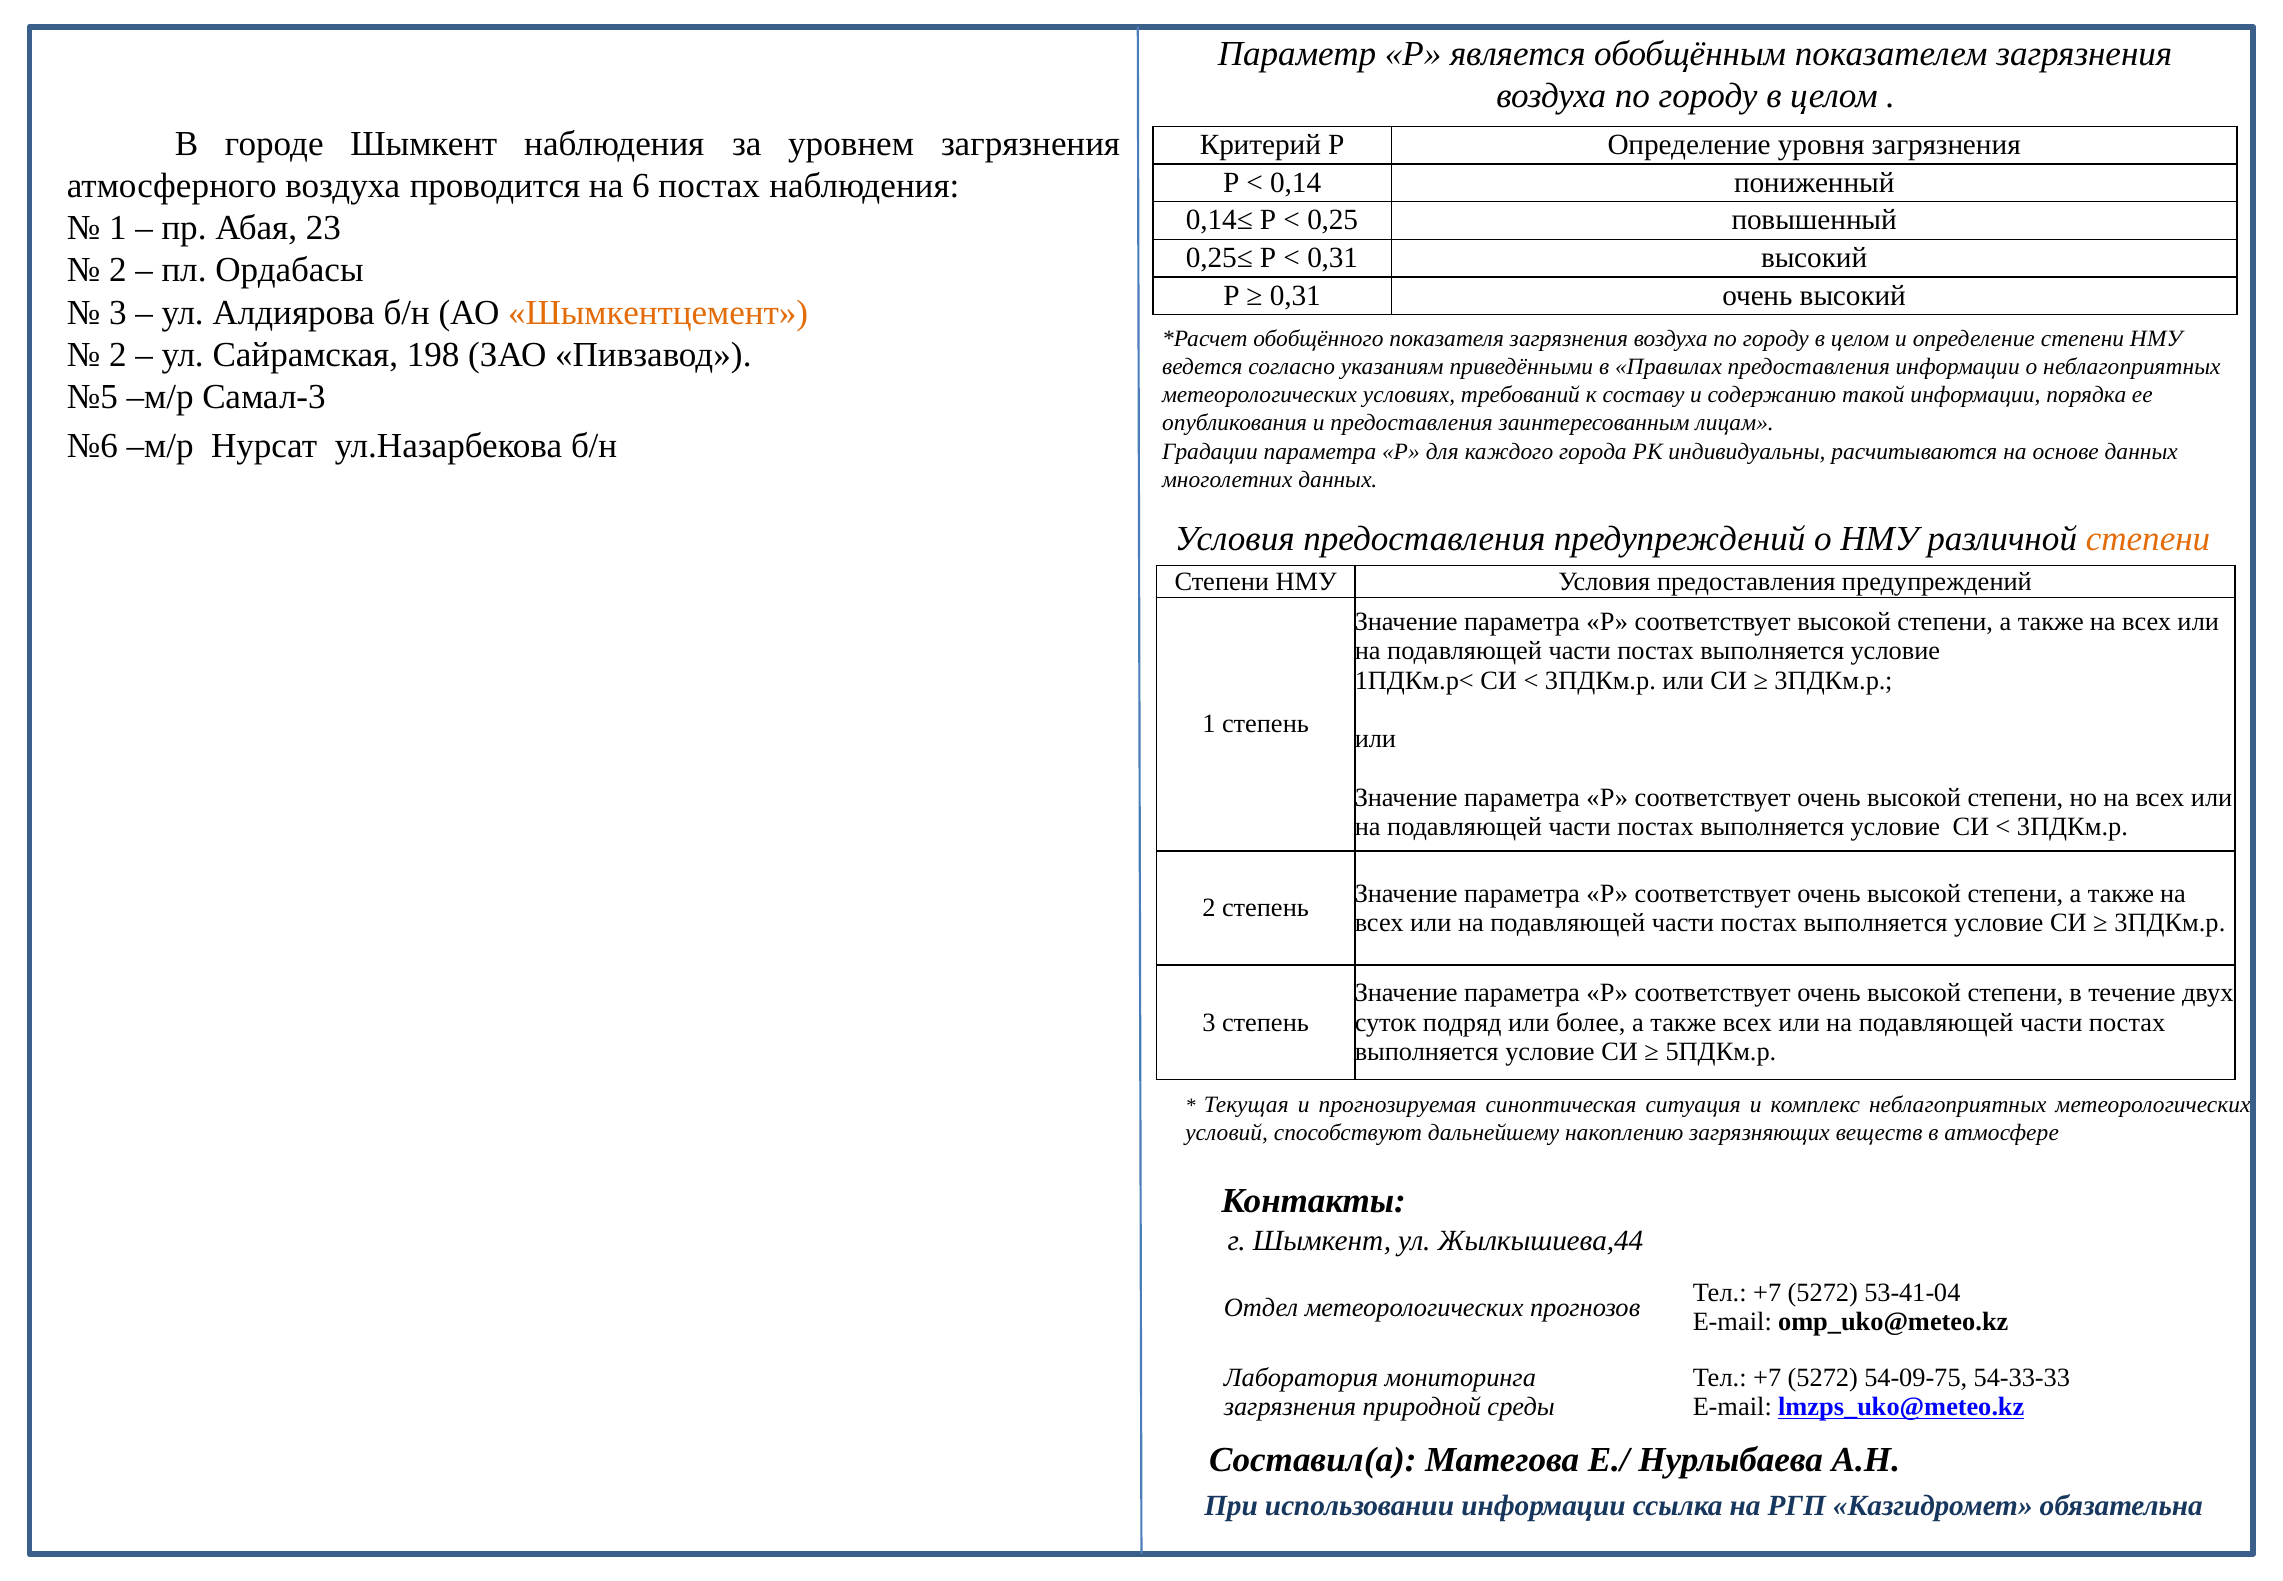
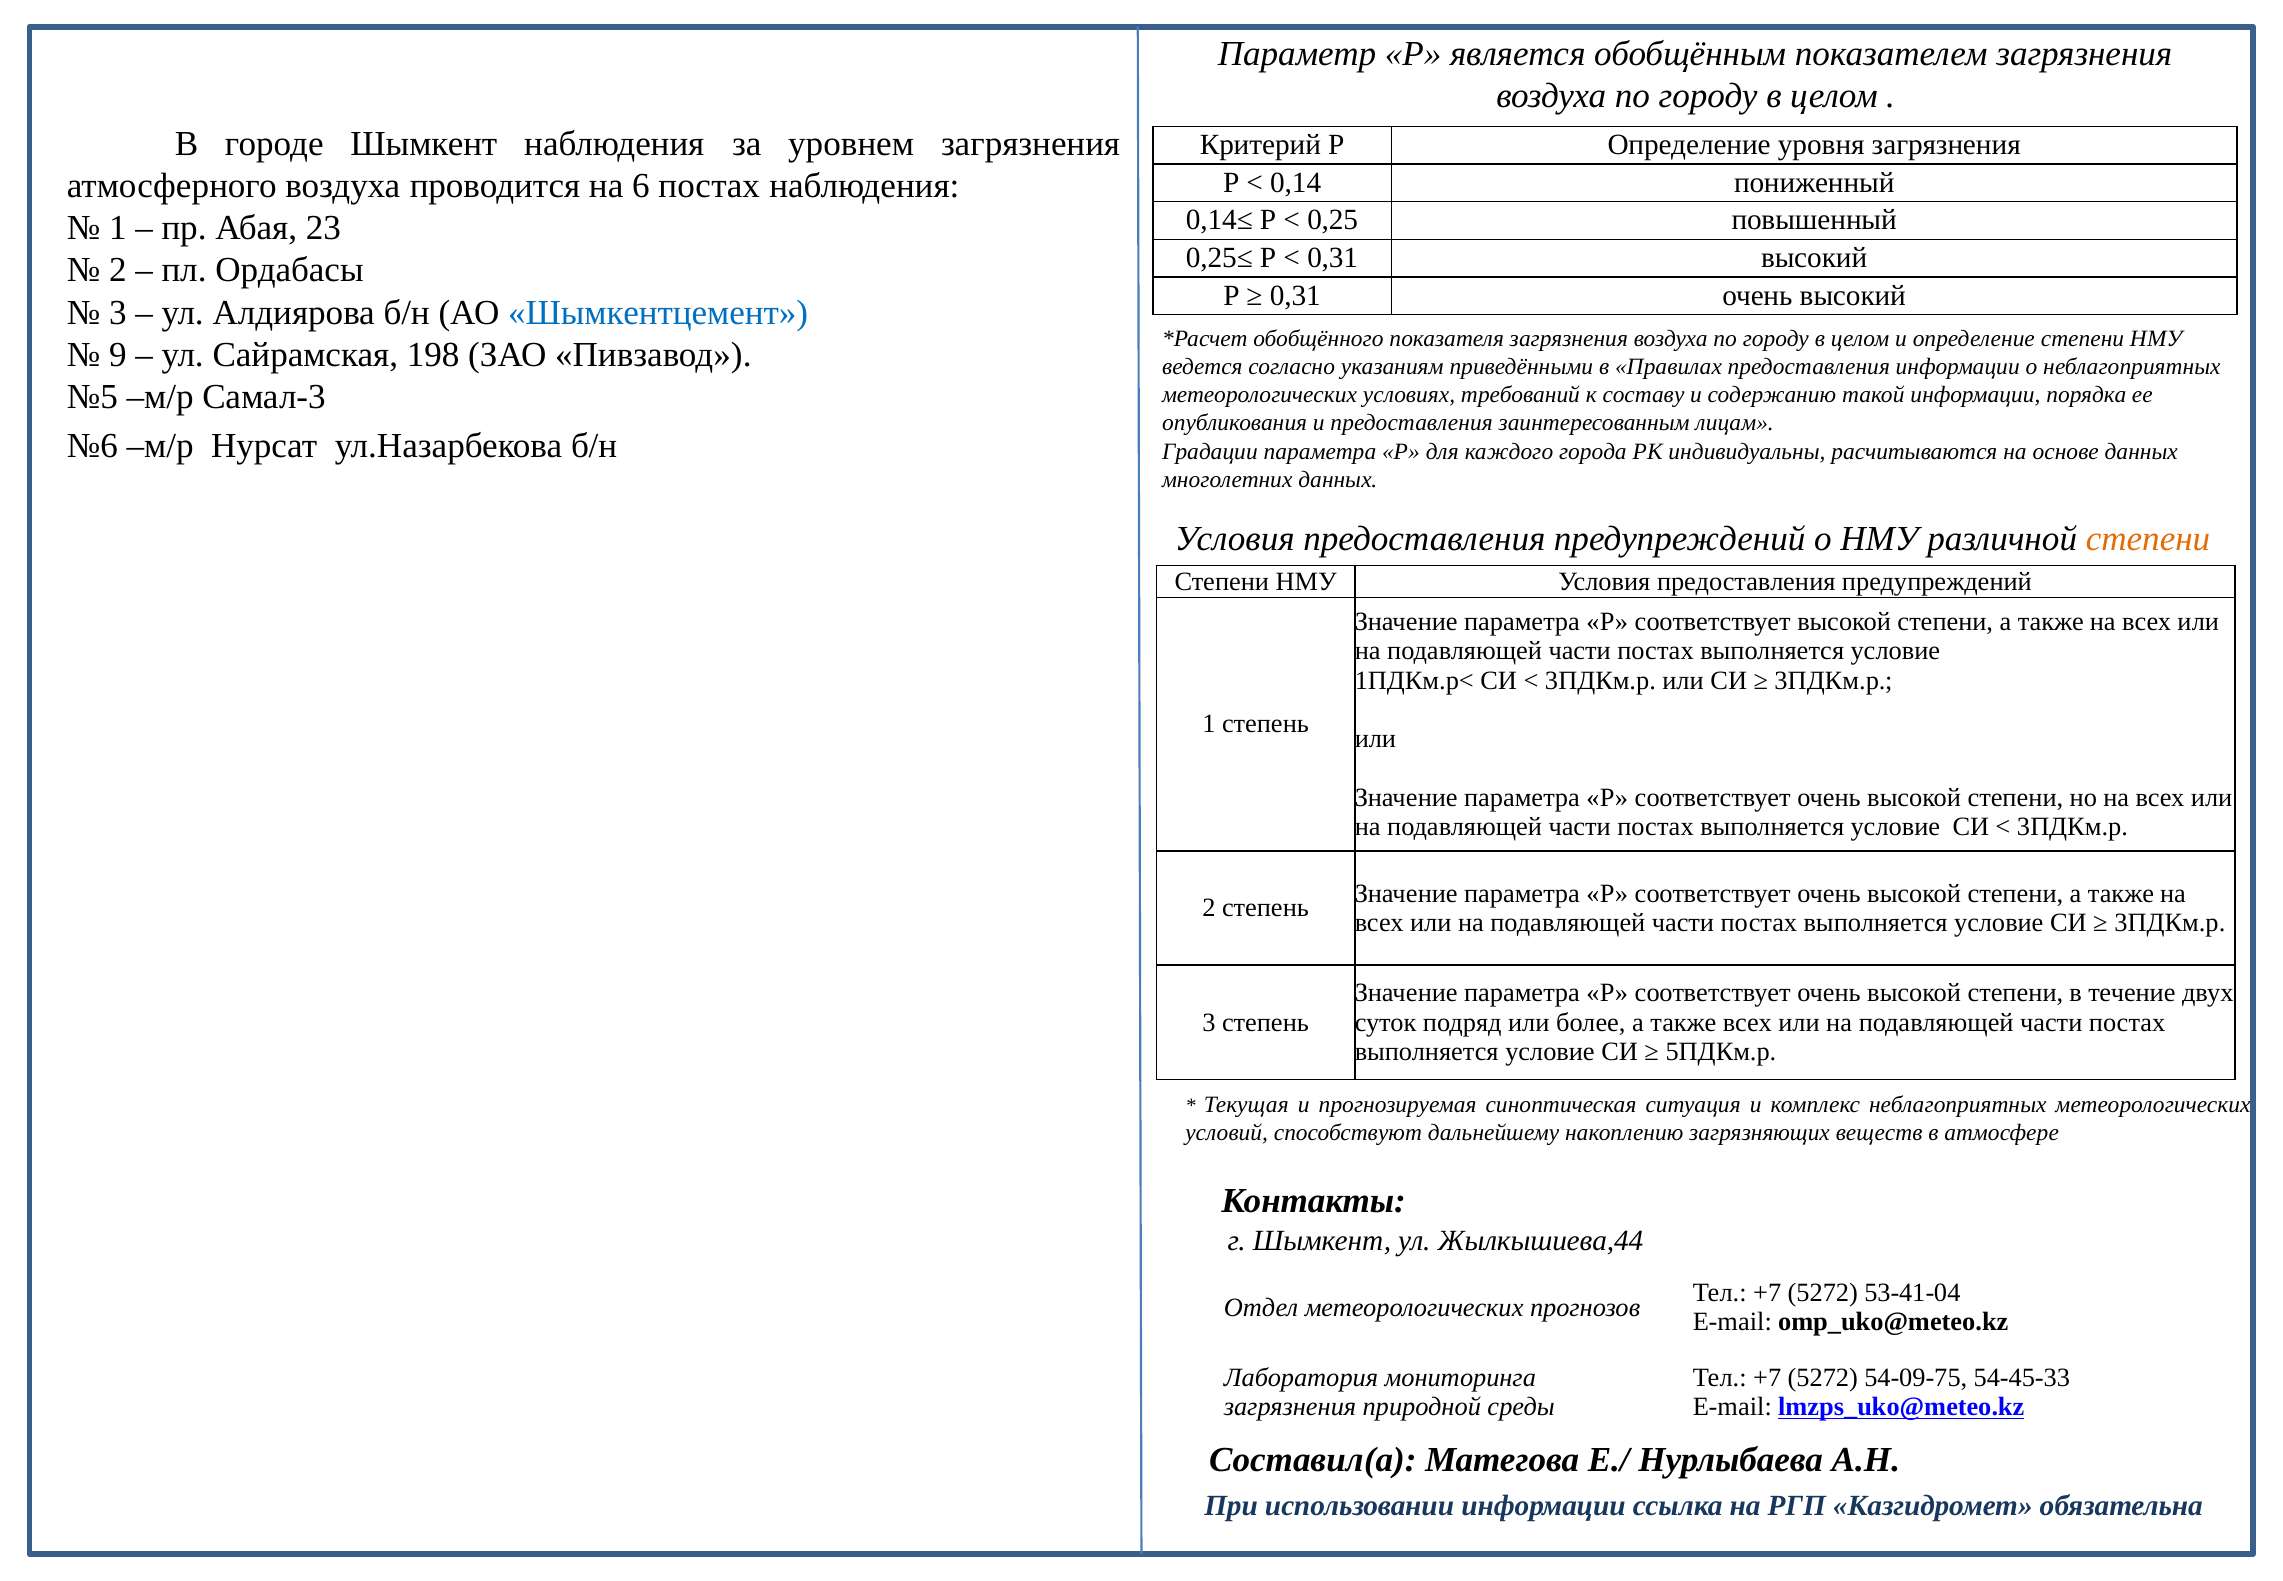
Шымкентцемент colour: orange -> blue (658, 312)
2: 2 -> 9 (118, 354)
54-33-33: 54-33-33 -> 54-45-33 (2022, 1377)
